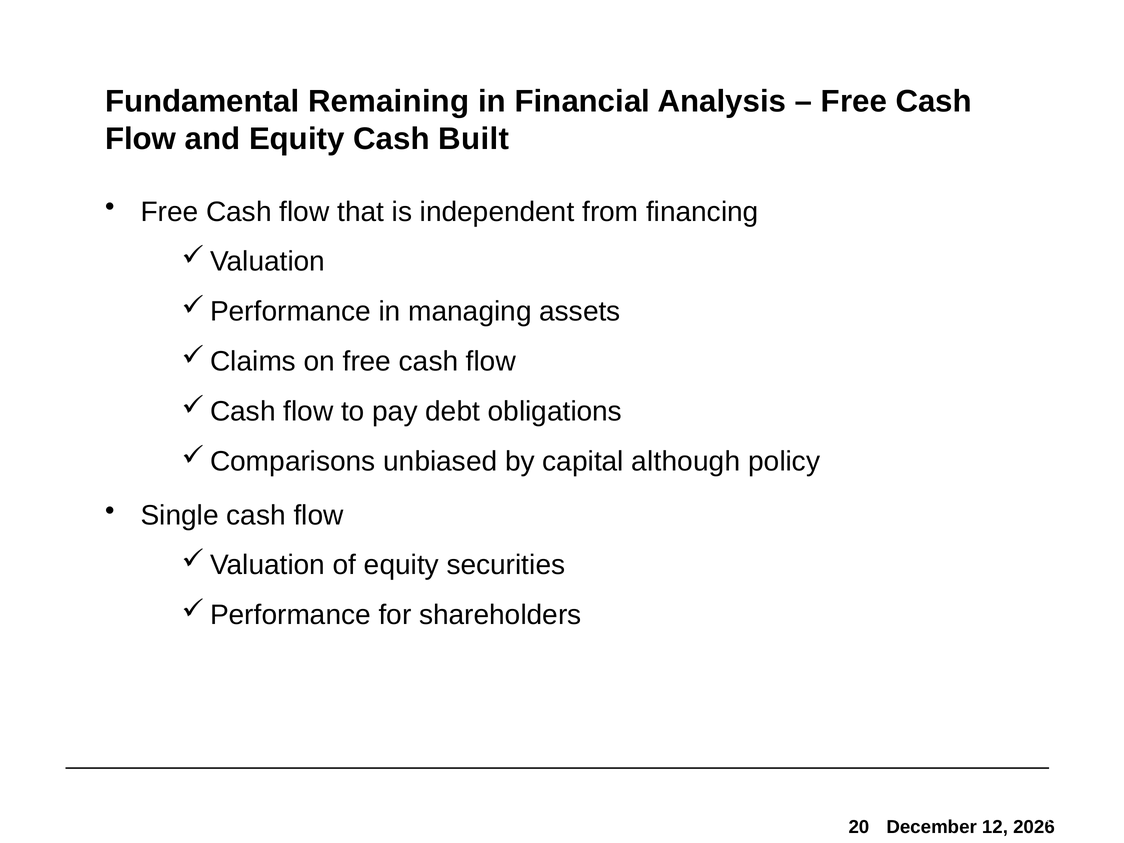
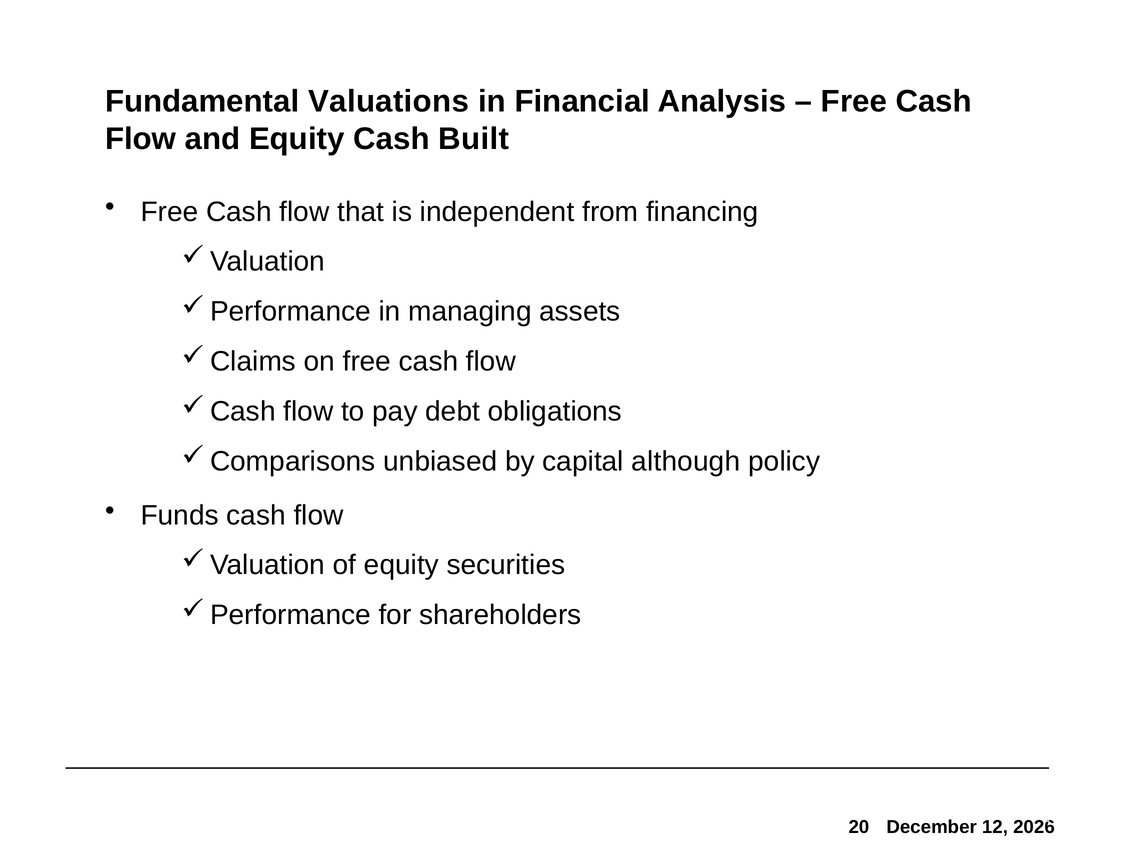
Remaining: Remaining -> Valuations (389, 102)
Single: Single -> Funds (180, 515)
